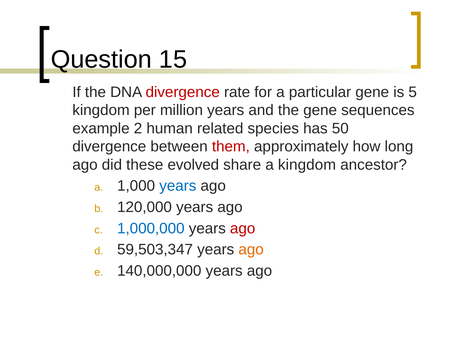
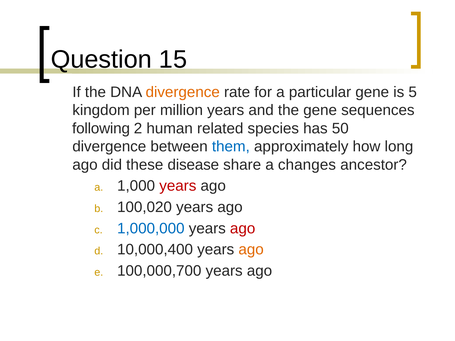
divergence colour: red -> orange (183, 92)
example: example -> following (101, 128)
them colour: red -> blue (231, 147)
evolved: evolved -> disease (193, 165)
a kingdom: kingdom -> changes (307, 165)
years colour: blue -> red (178, 186)
120,000: 120,000 -> 100,020 (145, 207)
59,503,347: 59,503,347 -> 10,000,400 (155, 250)
140,000,000: 140,000,000 -> 100,000,700 (159, 271)
